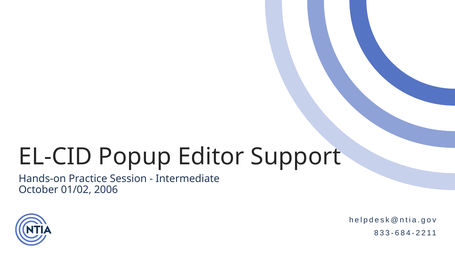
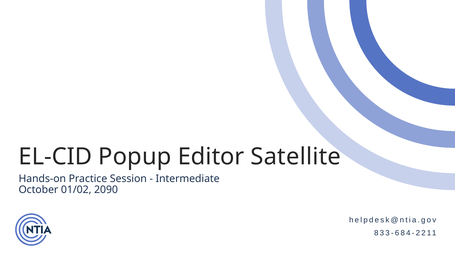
Support: Support -> Satellite (296, 157)
2006: 2006 -> 2090 (106, 190)
